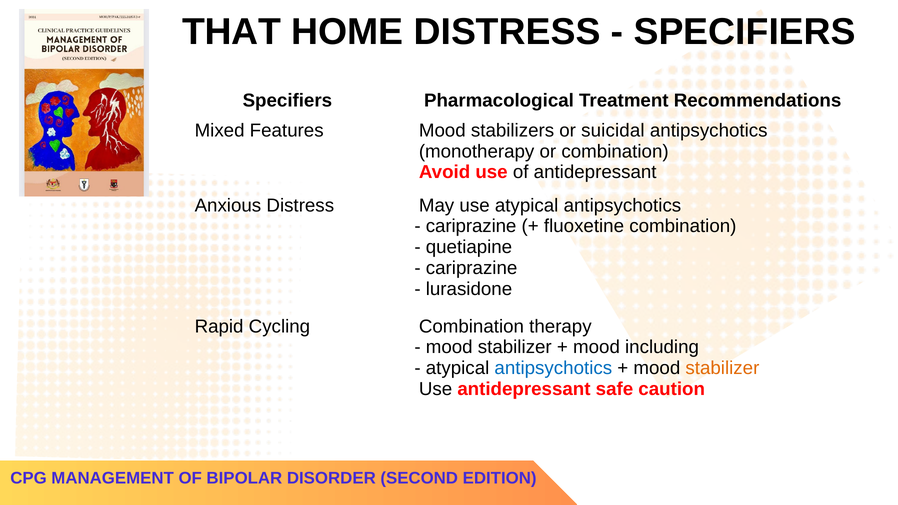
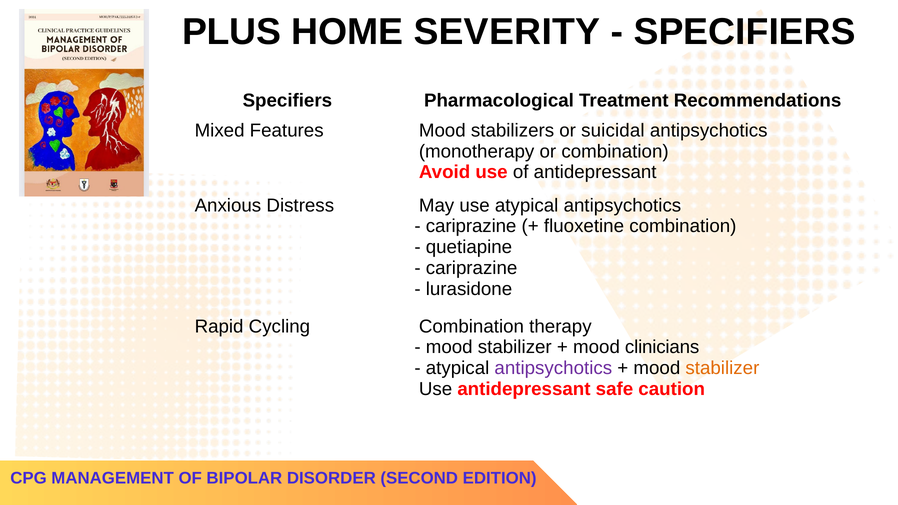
THAT: THAT -> PLUS (232, 32)
HOME DISTRESS: DISTRESS -> SEVERITY (507, 32)
including: including -> clinicians (662, 347)
antipsychotics colour: blue -> purple (553, 368)
